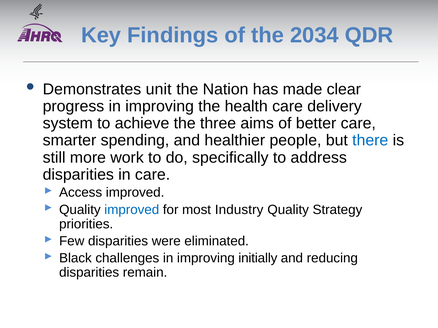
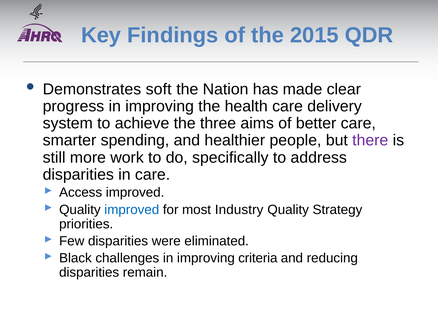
2034: 2034 -> 2015 (314, 35)
unit: unit -> soft (159, 89)
there colour: blue -> purple (370, 141)
initially: initially -> criteria (258, 259)
